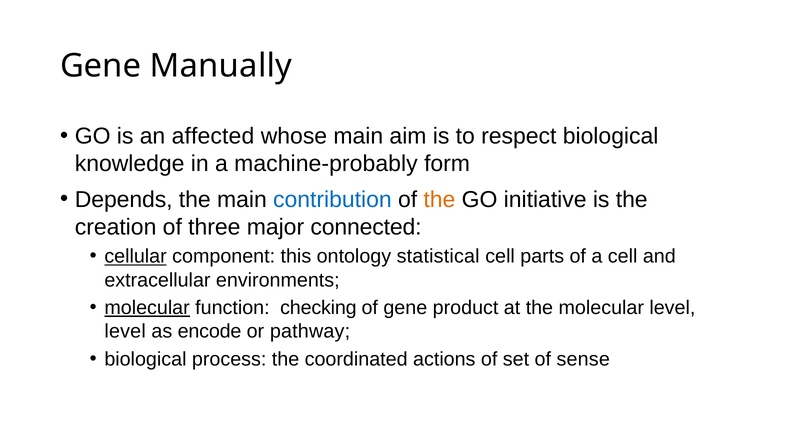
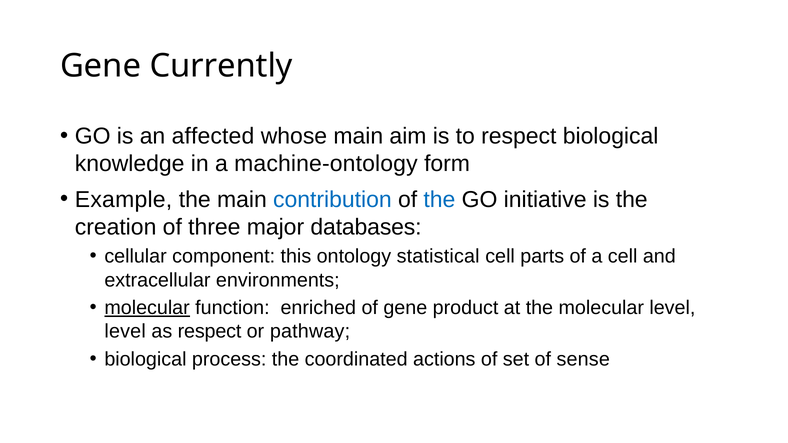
Manually: Manually -> Currently (221, 66)
machine-probably: machine-probably -> machine-ontology (326, 164)
Depends: Depends -> Example (124, 200)
the colour: orange -> blue (439, 200)
connected: connected -> databases (366, 227)
cellular underline: present -> none (136, 257)
checking: checking -> enriched (318, 308)
as encode: encode -> respect (210, 332)
